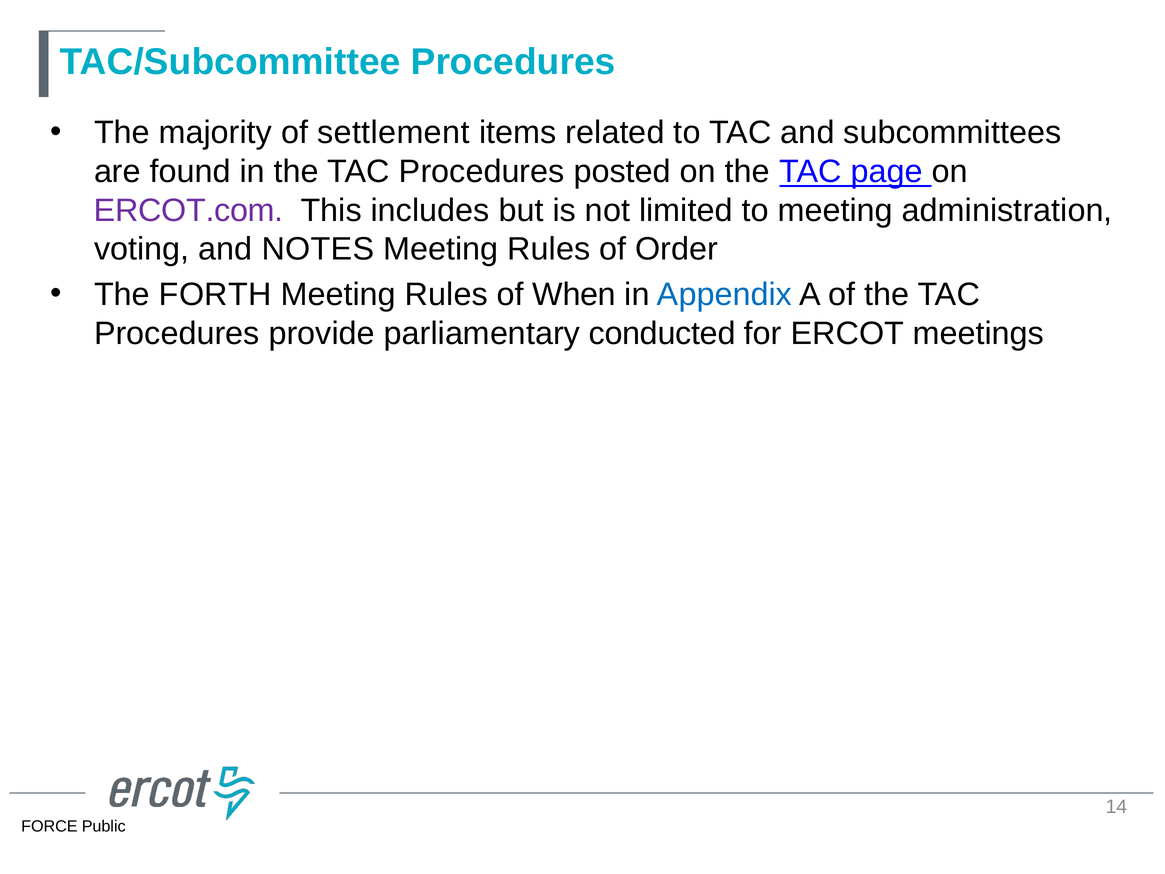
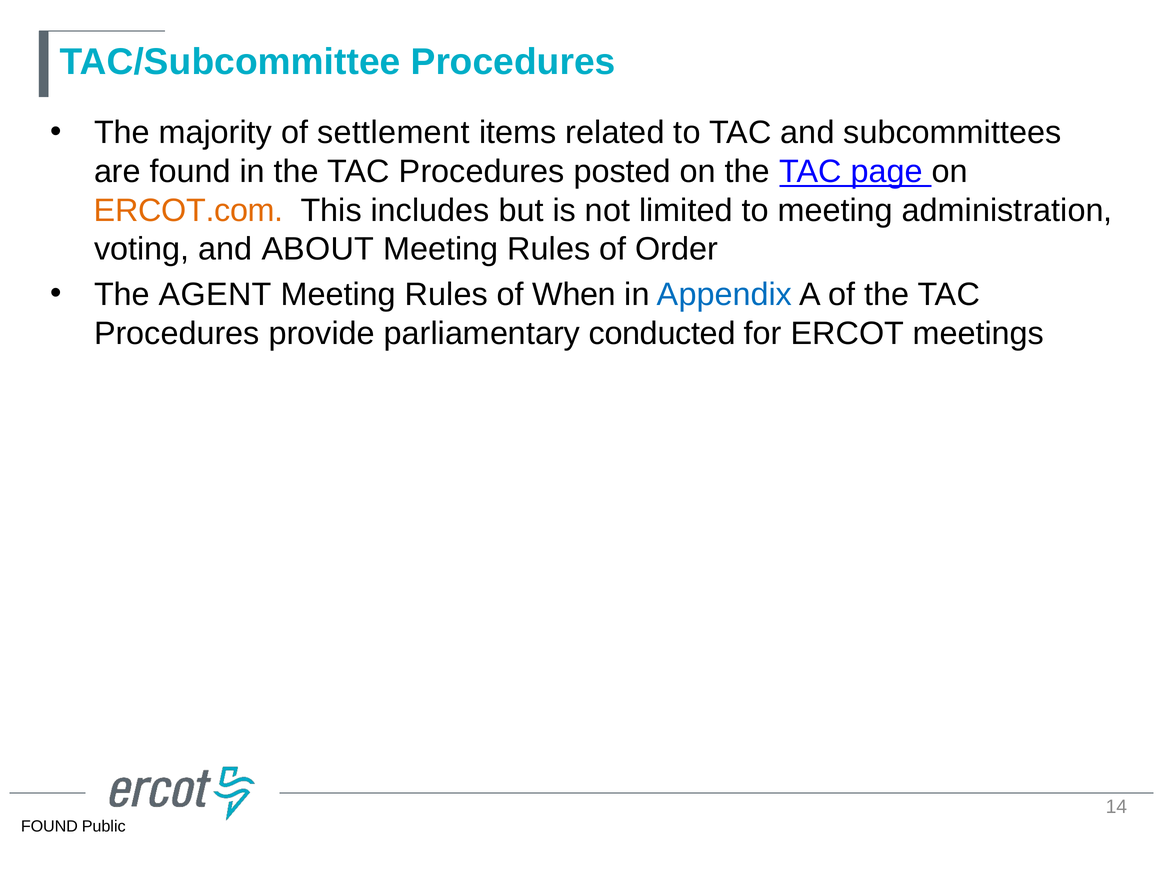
ERCOT.com colour: purple -> orange (189, 210)
NOTES: NOTES -> ABOUT (318, 249)
FORTH: FORTH -> AGENT (215, 295)
FORCE: FORCE -> FOUND (49, 826)
